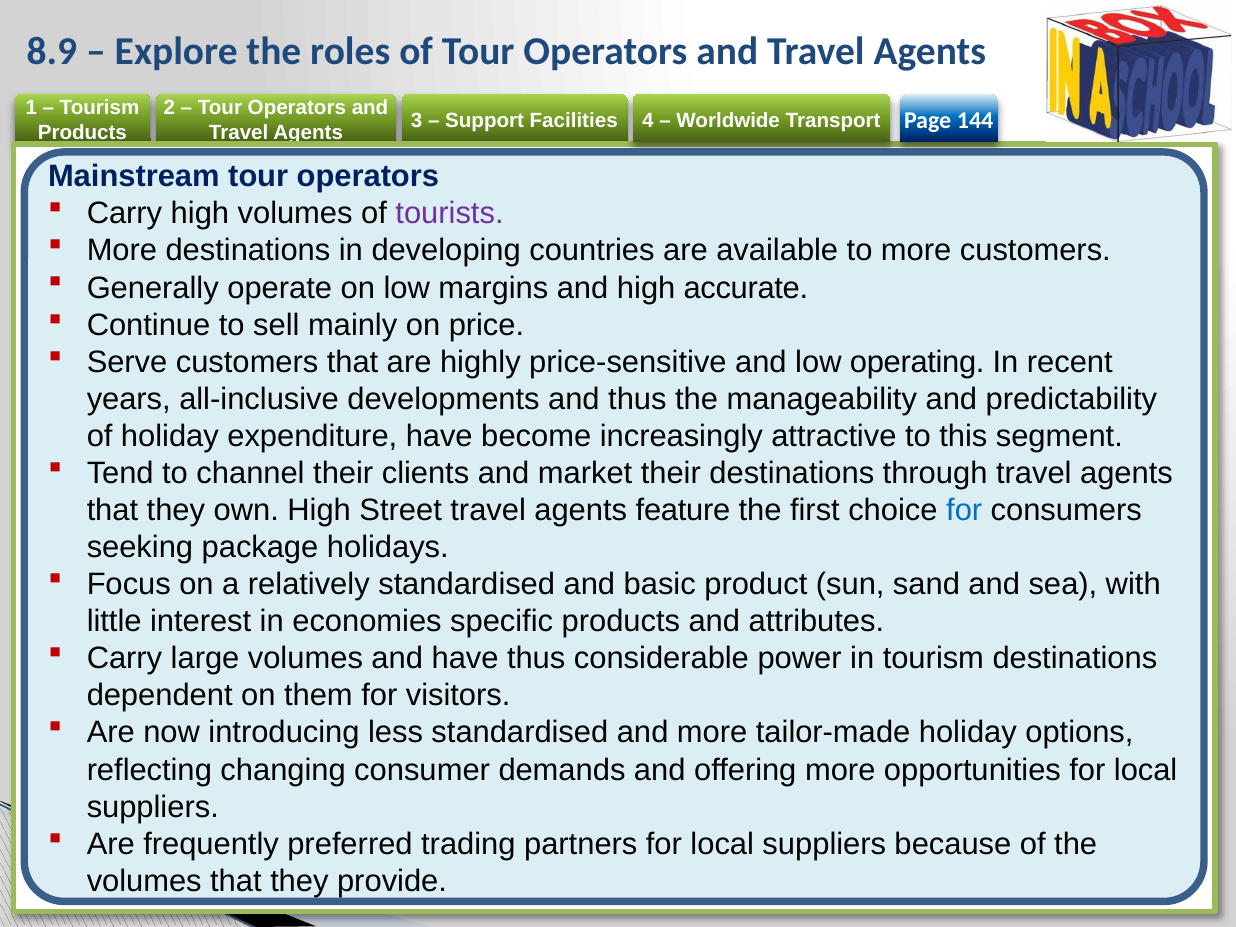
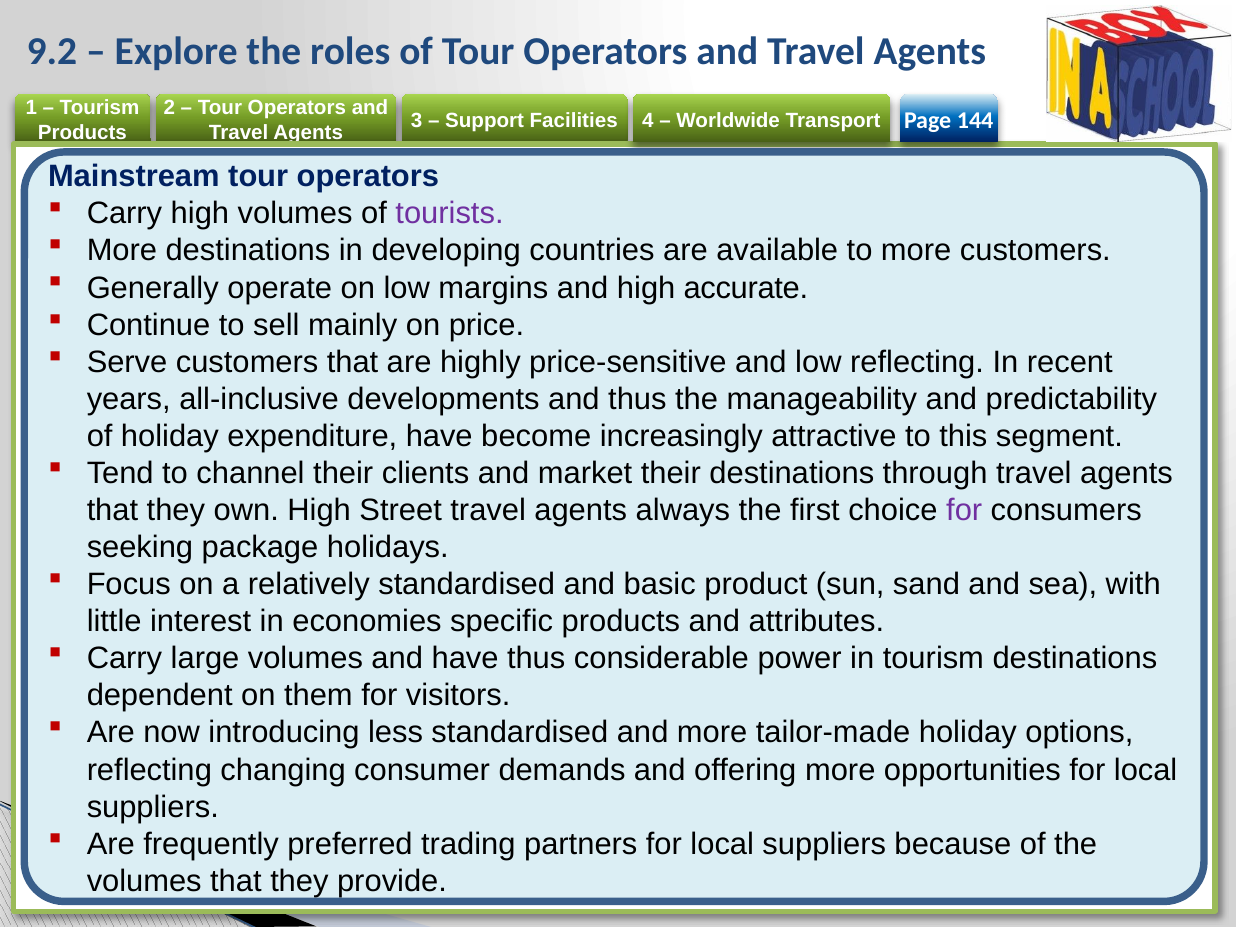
8.9: 8.9 -> 9.2 (52, 51)
low operating: operating -> reflecting (917, 362)
feature: feature -> always (683, 510)
for colour: blue -> purple (964, 510)
